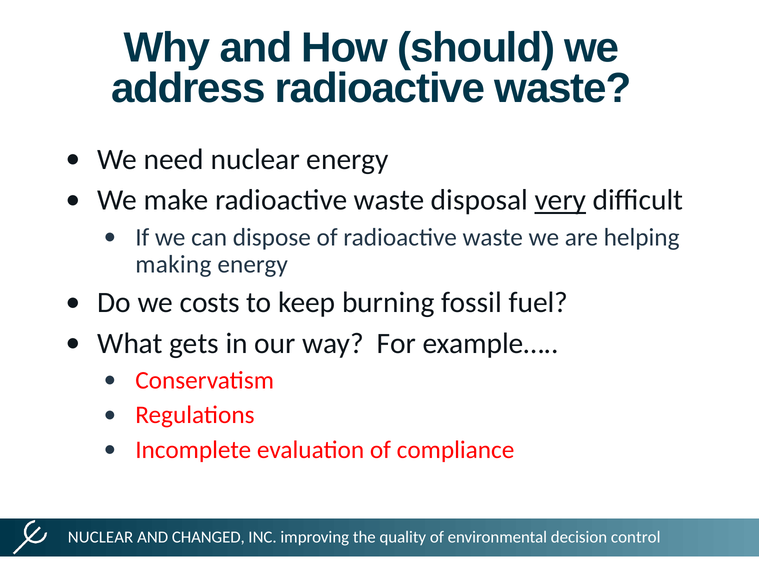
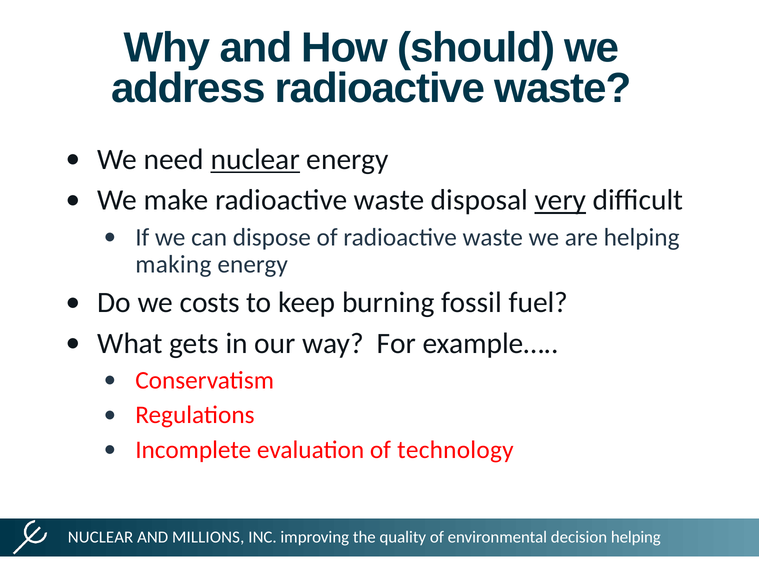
nuclear underline: none -> present (255, 160)
compliance: compliance -> technology (455, 450)
CHANGED: CHANGED -> MILLIONS (208, 538)
decision control: control -> helping (636, 538)
